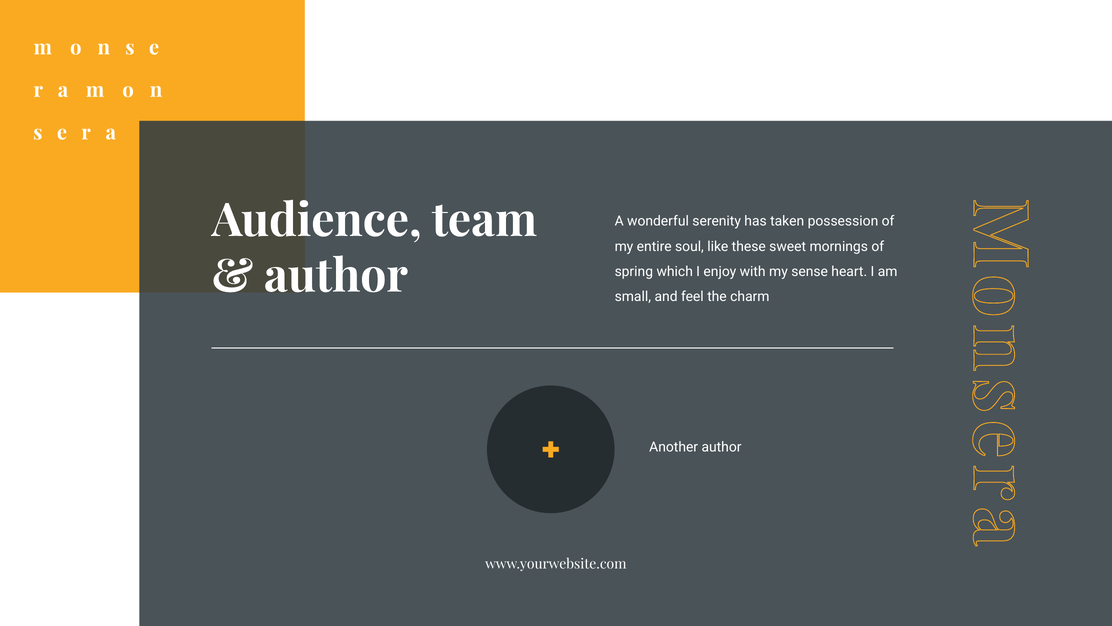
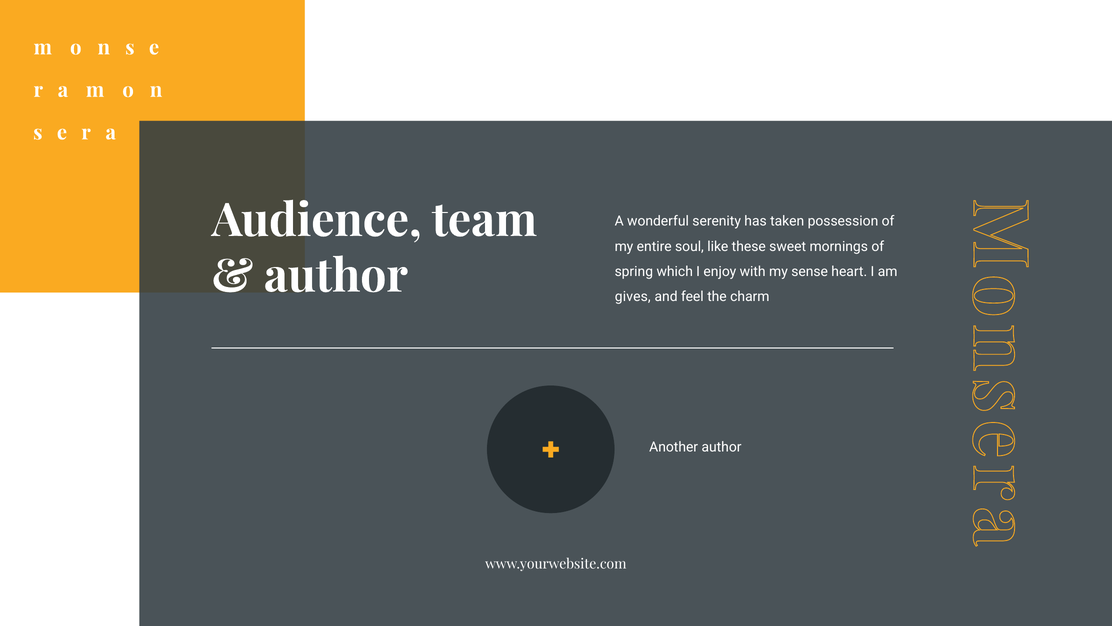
small: small -> gives (633, 296)
